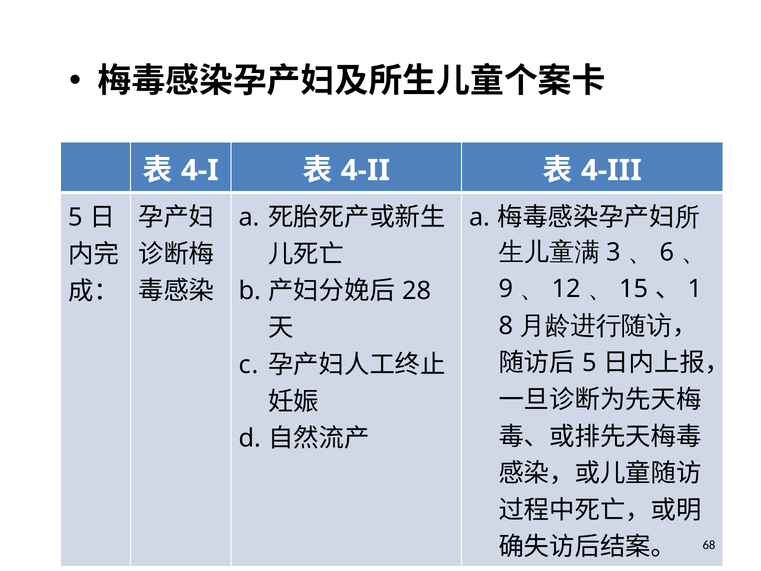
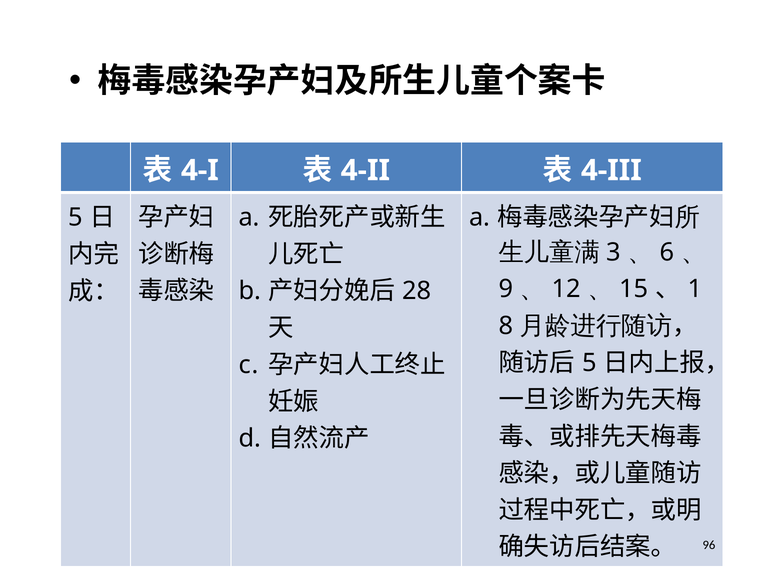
68: 68 -> 96 (709, 545)
